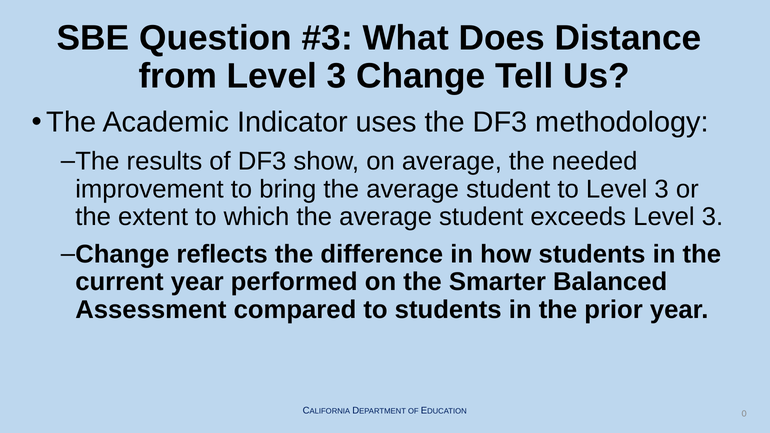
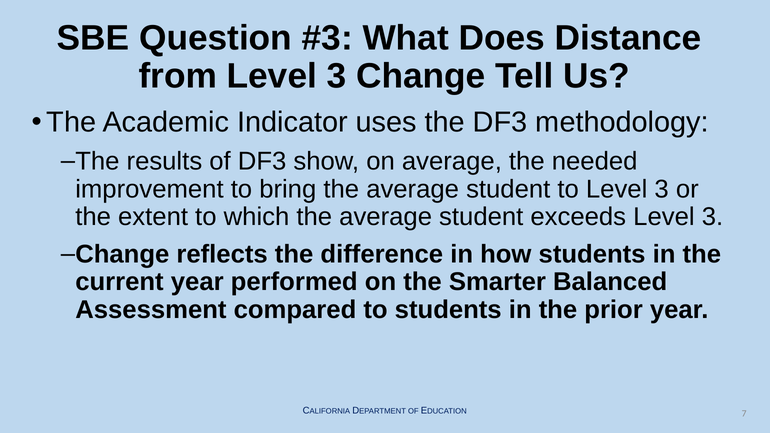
0: 0 -> 7 (744, 414)
